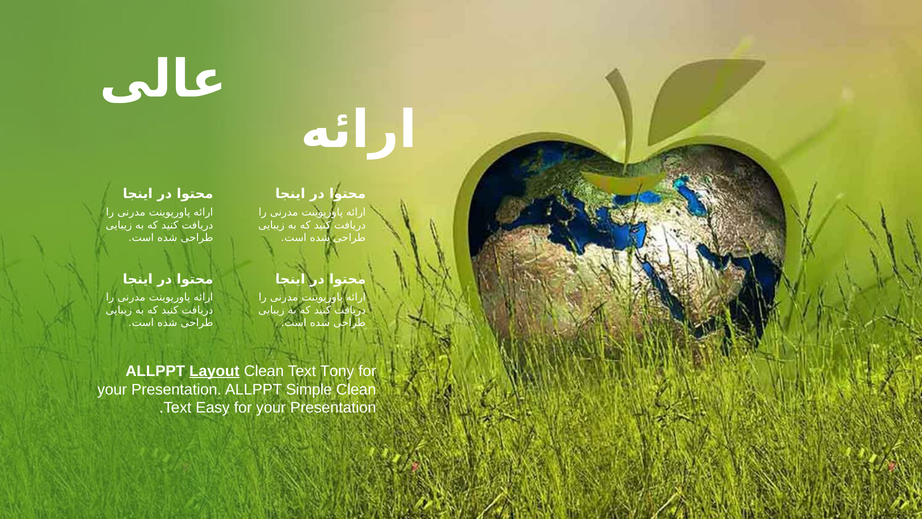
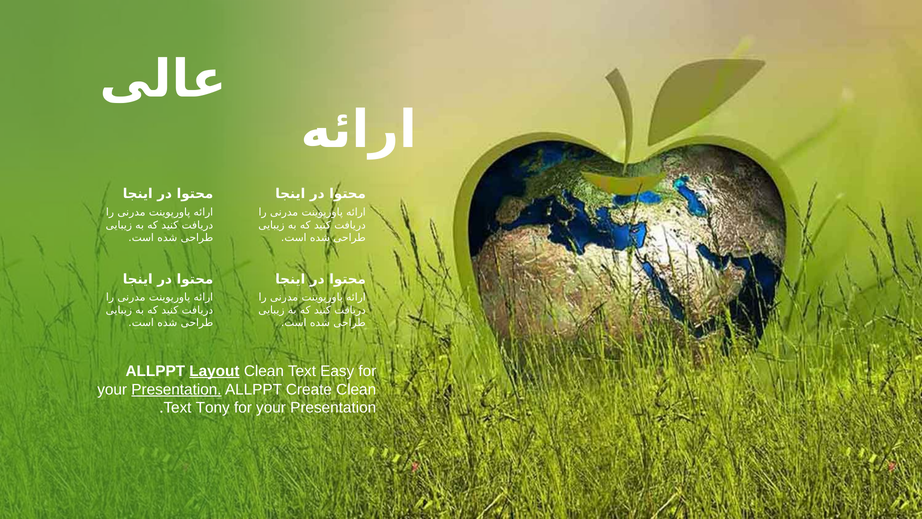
Tony: Tony -> Easy (337, 371)
Presentation underline: none -> present (176, 389)
Simple: Simple -> Create (309, 389)
Easy: Easy -> Tony (213, 408)
